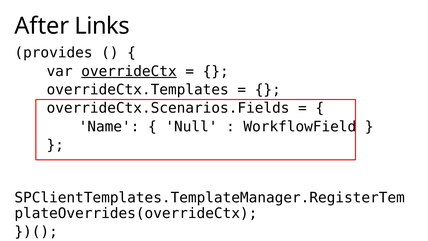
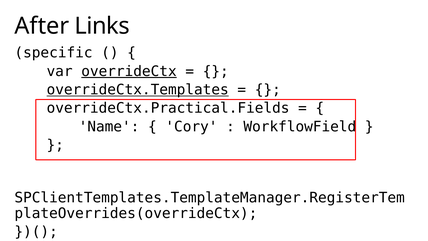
provides: provides -> specific (54, 53)
overrideCtx.Templates underline: none -> present (138, 90)
overrideCtx.Scenarios.Fields: overrideCtx.Scenarios.Fields -> overrideCtx.Practical.Fields (168, 108)
Null: Null -> Cory (191, 127)
